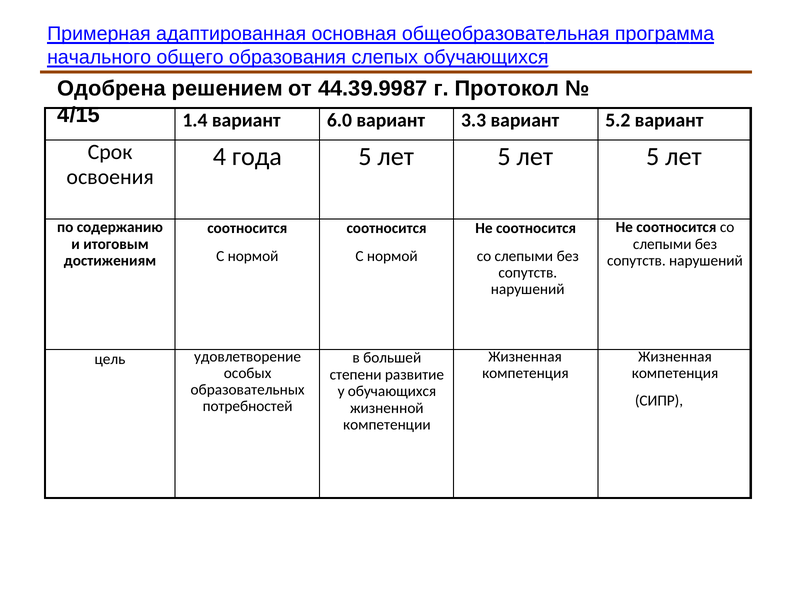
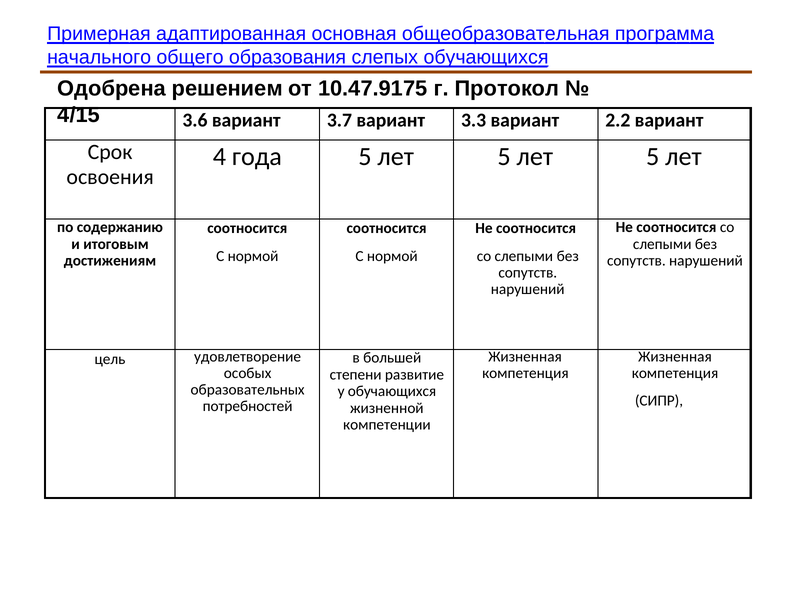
44.39.9987: 44.39.9987 -> 10.47.9175 (373, 89)
1.4: 1.4 -> 3.6 (195, 120)
6.0: 6.0 -> 3.7 (339, 120)
5.2: 5.2 -> 2.2 (618, 120)
